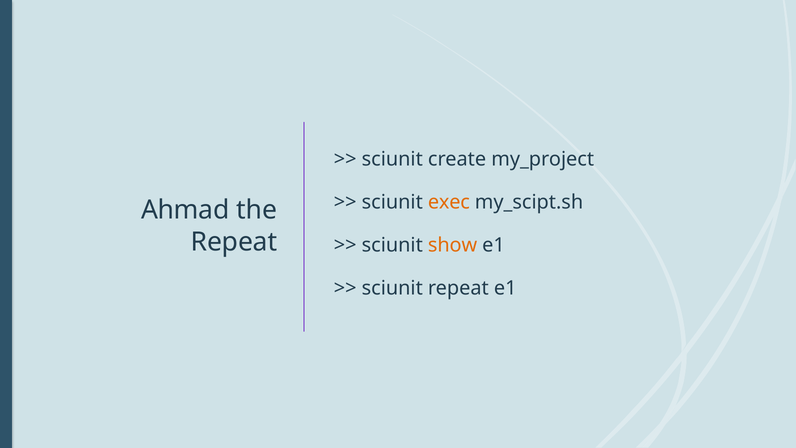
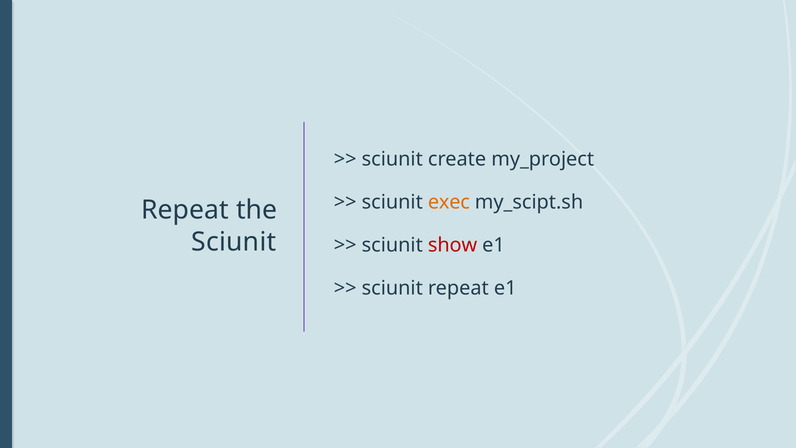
Ahmad: Ahmad -> Repeat (185, 210)
Repeat: Repeat -> Sciunit (234, 242)
show colour: orange -> red (453, 245)
